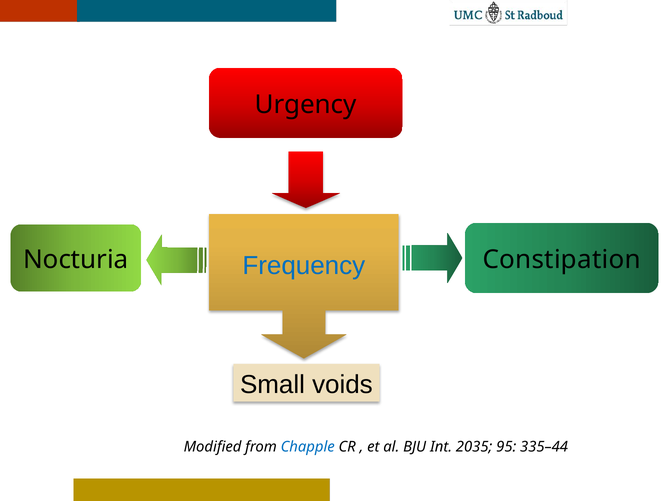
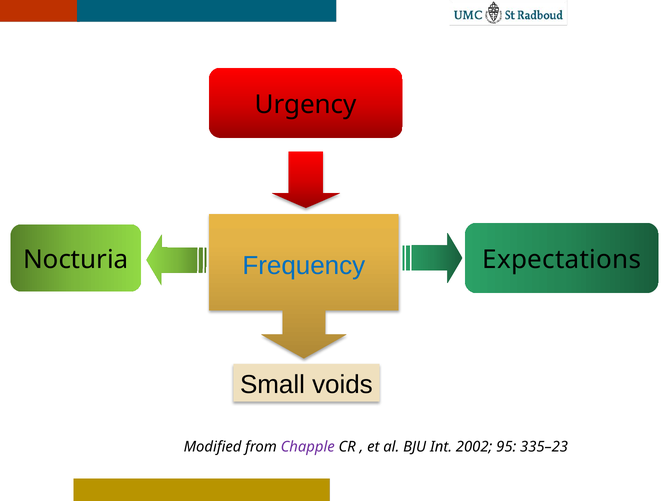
Constipation: Constipation -> Expectations (562, 260)
Chapple colour: blue -> purple (308, 447)
2035: 2035 -> 2002 (474, 447)
335–44: 335–44 -> 335–23 (544, 447)
